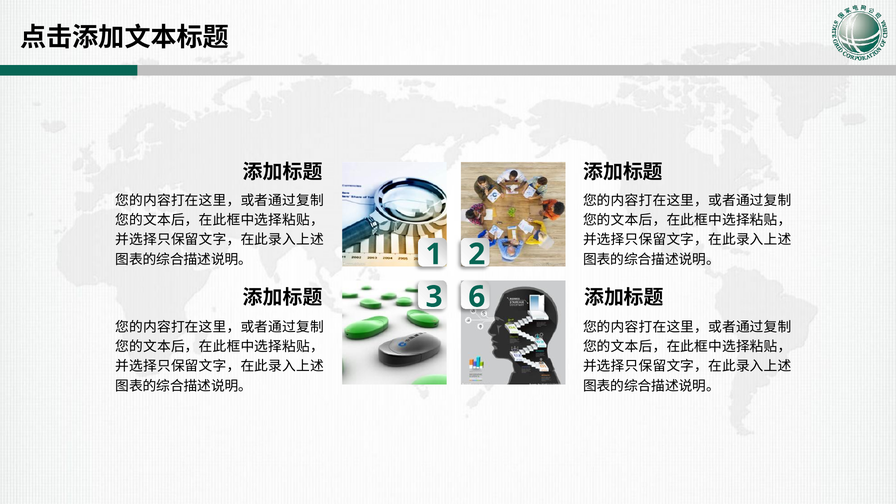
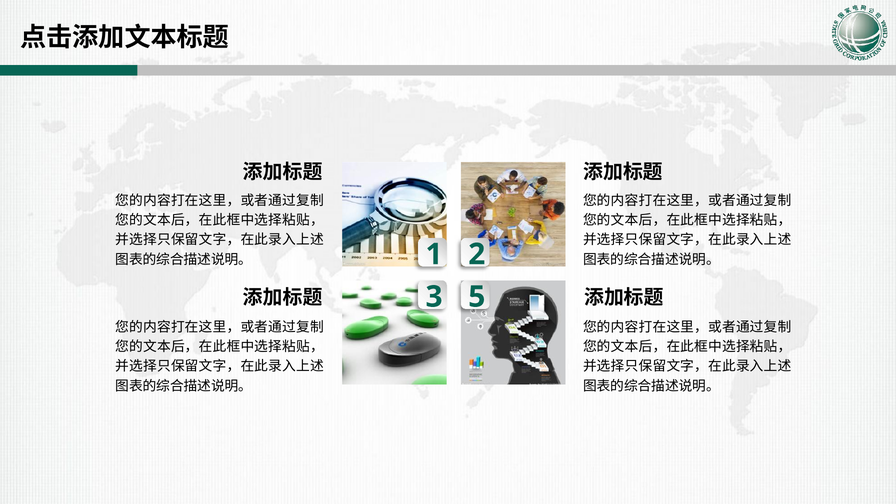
6: 6 -> 5 (477, 297)
